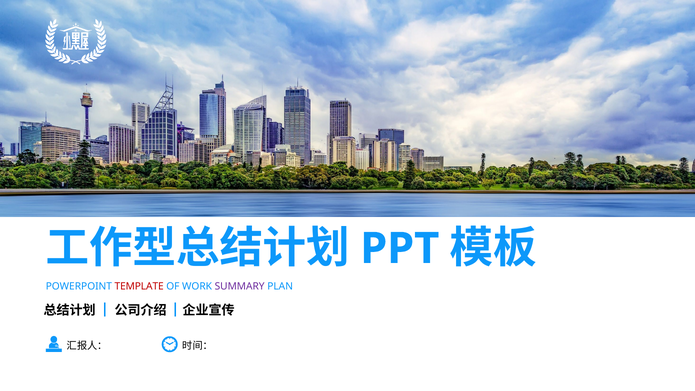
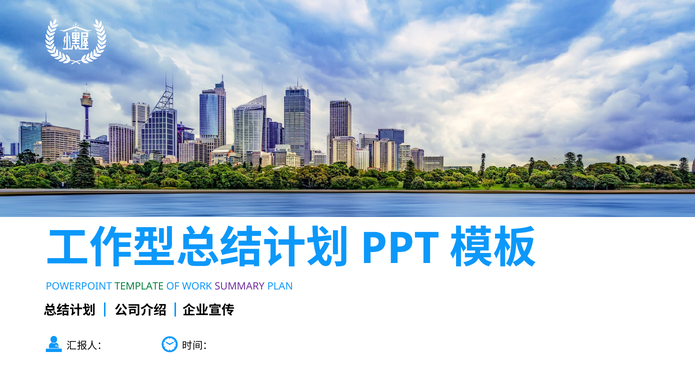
TEMPLATE colour: red -> green (139, 286)
